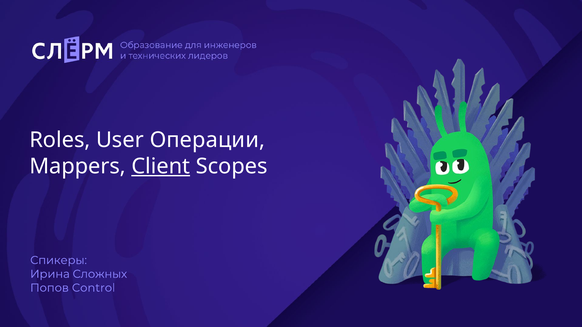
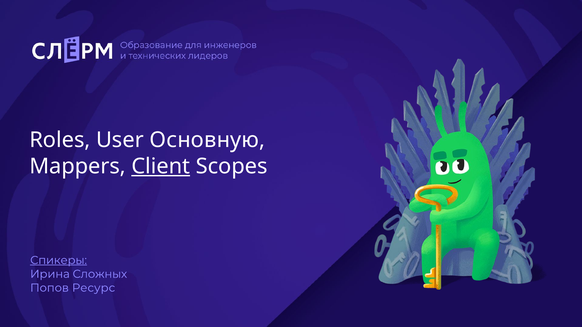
Операции: Операции -> Основную (207, 140)
Спикеры underline: none -> present (59, 261)
Control: Control -> Ресурс (94, 288)
